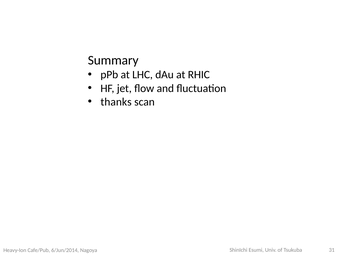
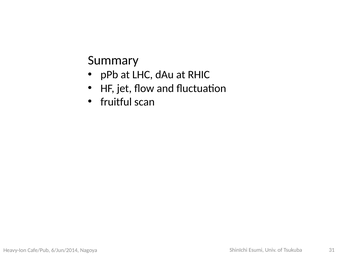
thanks: thanks -> fruitful (116, 102)
